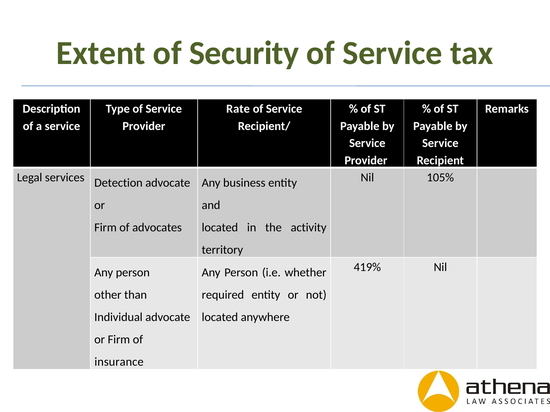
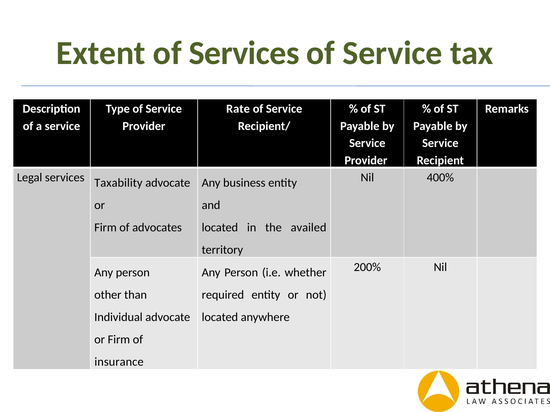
of Security: Security -> Services (244, 53)
Detection: Detection -> Taxability (118, 183)
105%: 105% -> 400% (440, 178)
activity: activity -> availed (309, 228)
419%: 419% -> 200% (367, 267)
